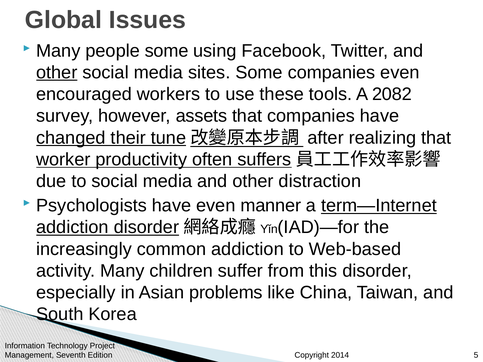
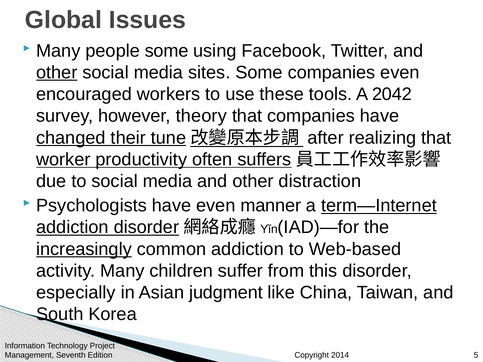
2082: 2082 -> 2042 (392, 94)
assets: assets -> theory (201, 116)
increasingly underline: none -> present (84, 249)
problems: problems -> judgment (226, 293)
